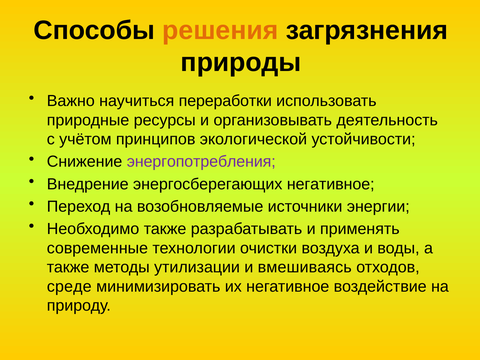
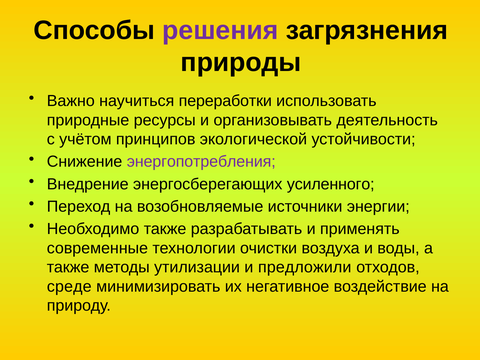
решения colour: orange -> purple (220, 30)
энергосберегающих негативное: негативное -> усиленного (331, 184)
вмешиваясь: вмешиваясь -> предложили (305, 267)
